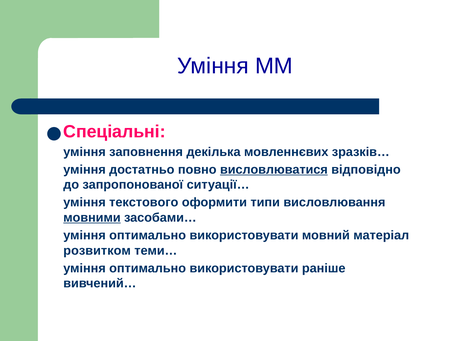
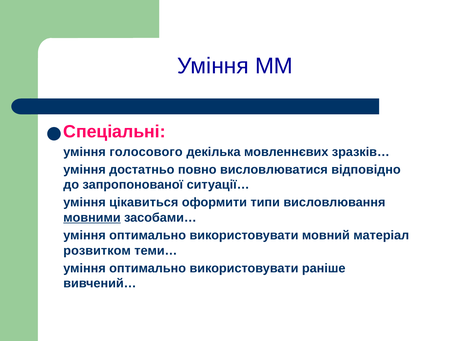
заповнення: заповнення -> голосового (146, 152)
висловлюватися underline: present -> none (274, 170)
текстового: текстового -> цікавиться (144, 203)
